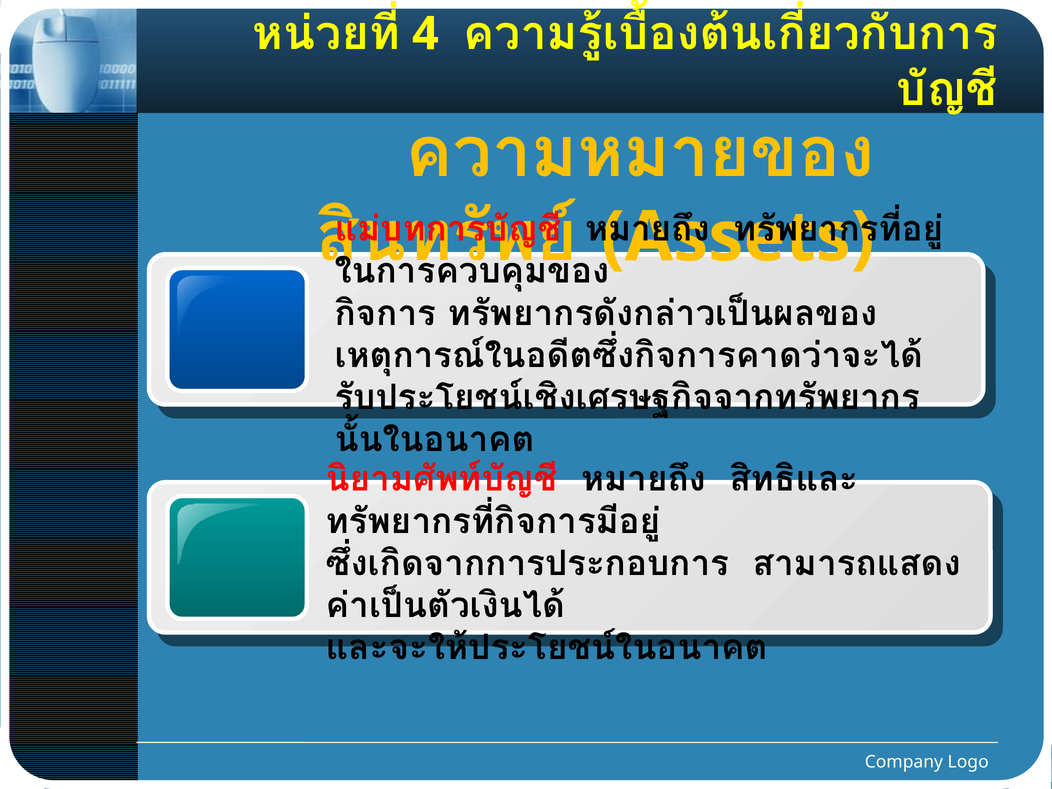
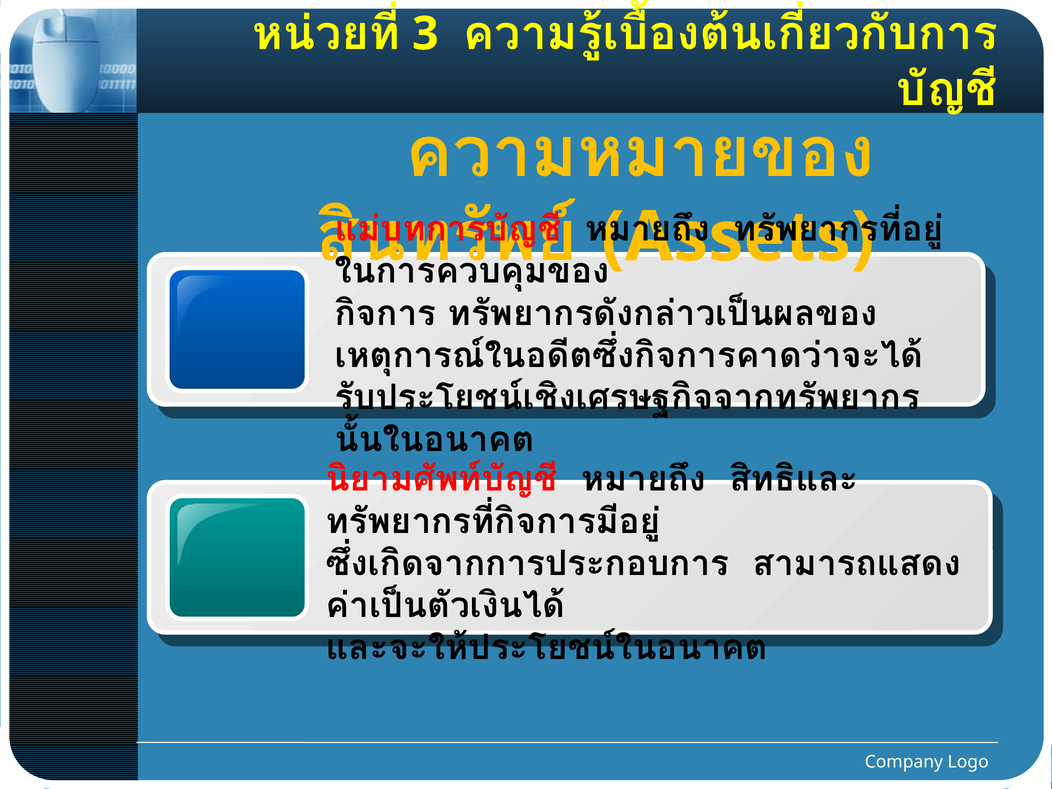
4: 4 -> 3 (425, 34)
